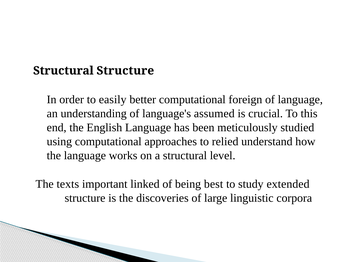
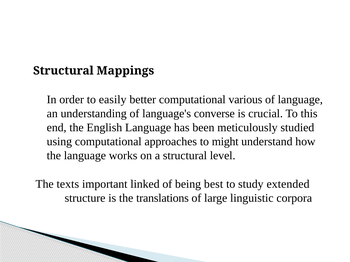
Structural Structure: Structure -> Mappings (125, 71)
foreign: foreign -> various (245, 100)
assumed: assumed -> converse (214, 114)
relied: relied -> might (225, 142)
discoveries: discoveries -> translations (162, 198)
